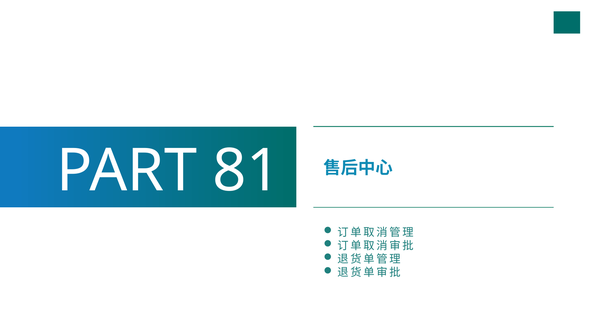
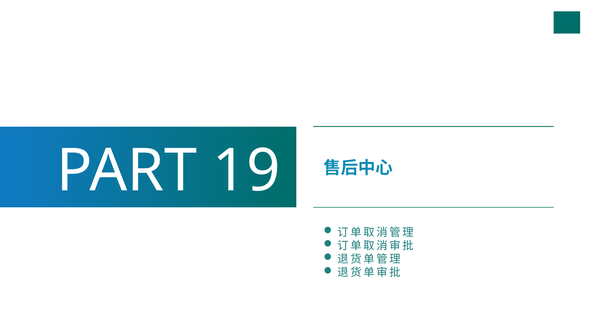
81: 81 -> 19 (246, 171)
